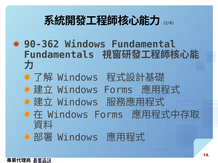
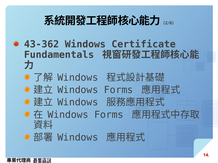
90-362: 90-362 -> 43-362 (42, 44)
Fundamental: Fundamental -> Certificate (144, 44)
